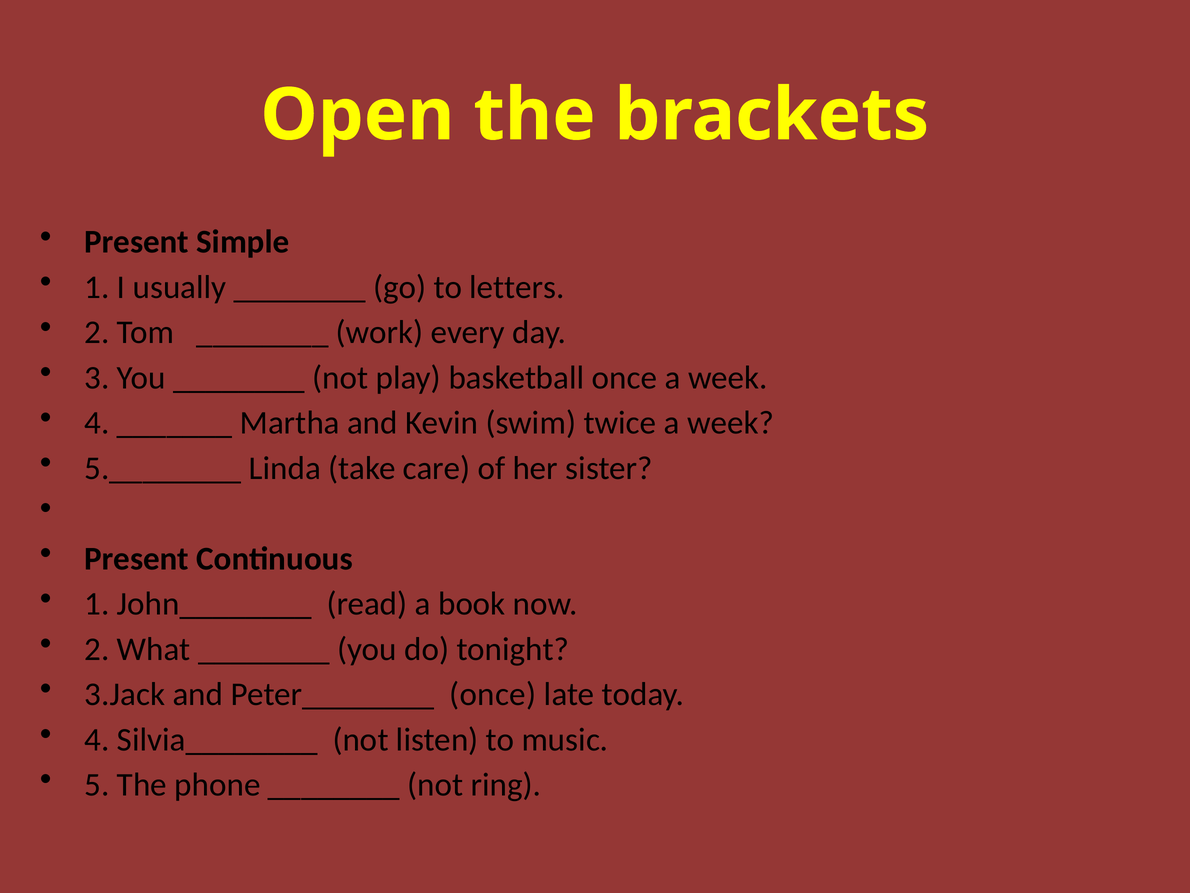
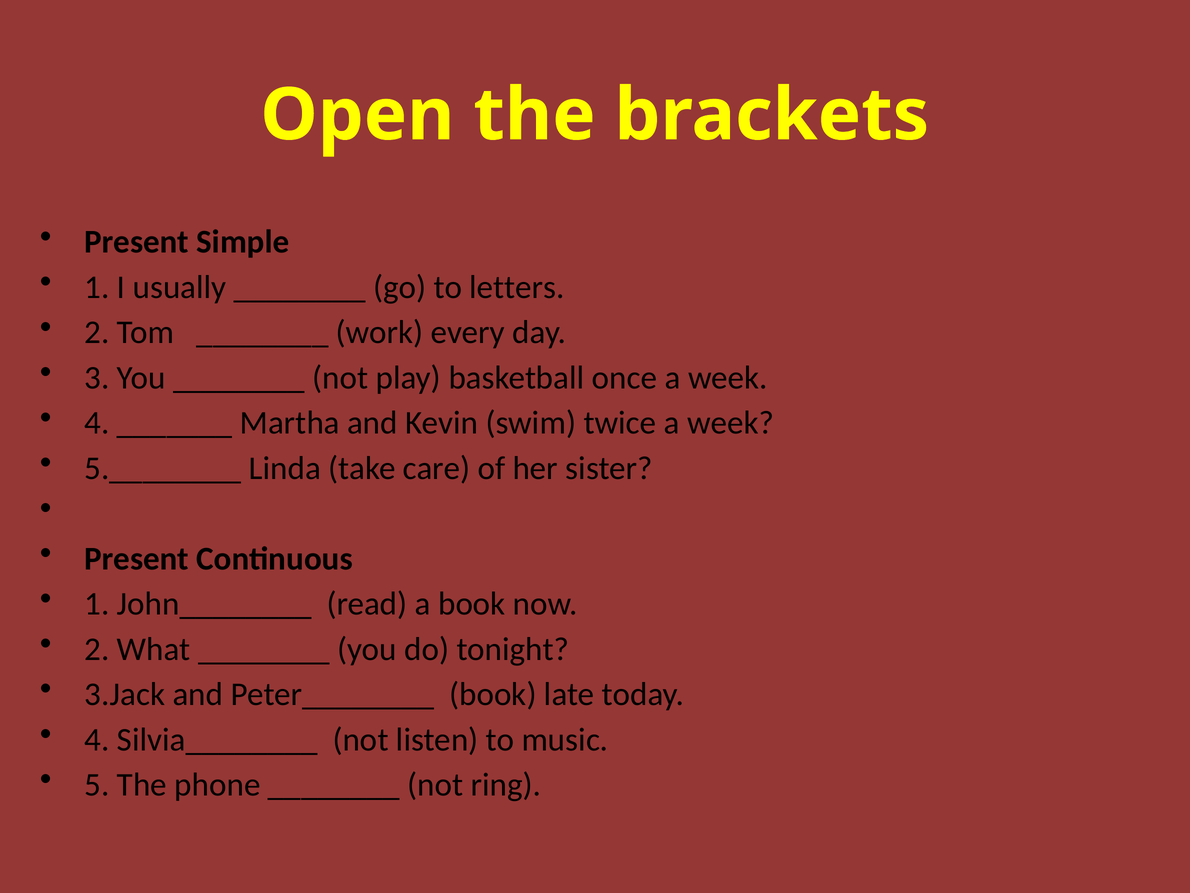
Peter________ once: once -> book (493, 694)
